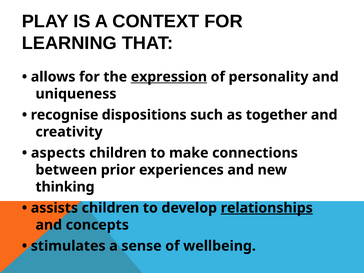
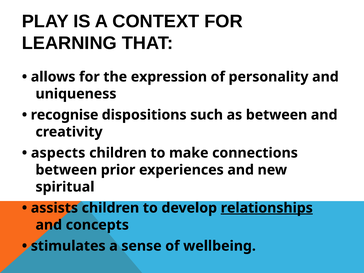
expression underline: present -> none (169, 77)
as together: together -> between (277, 115)
thinking: thinking -> spiritual (65, 187)
